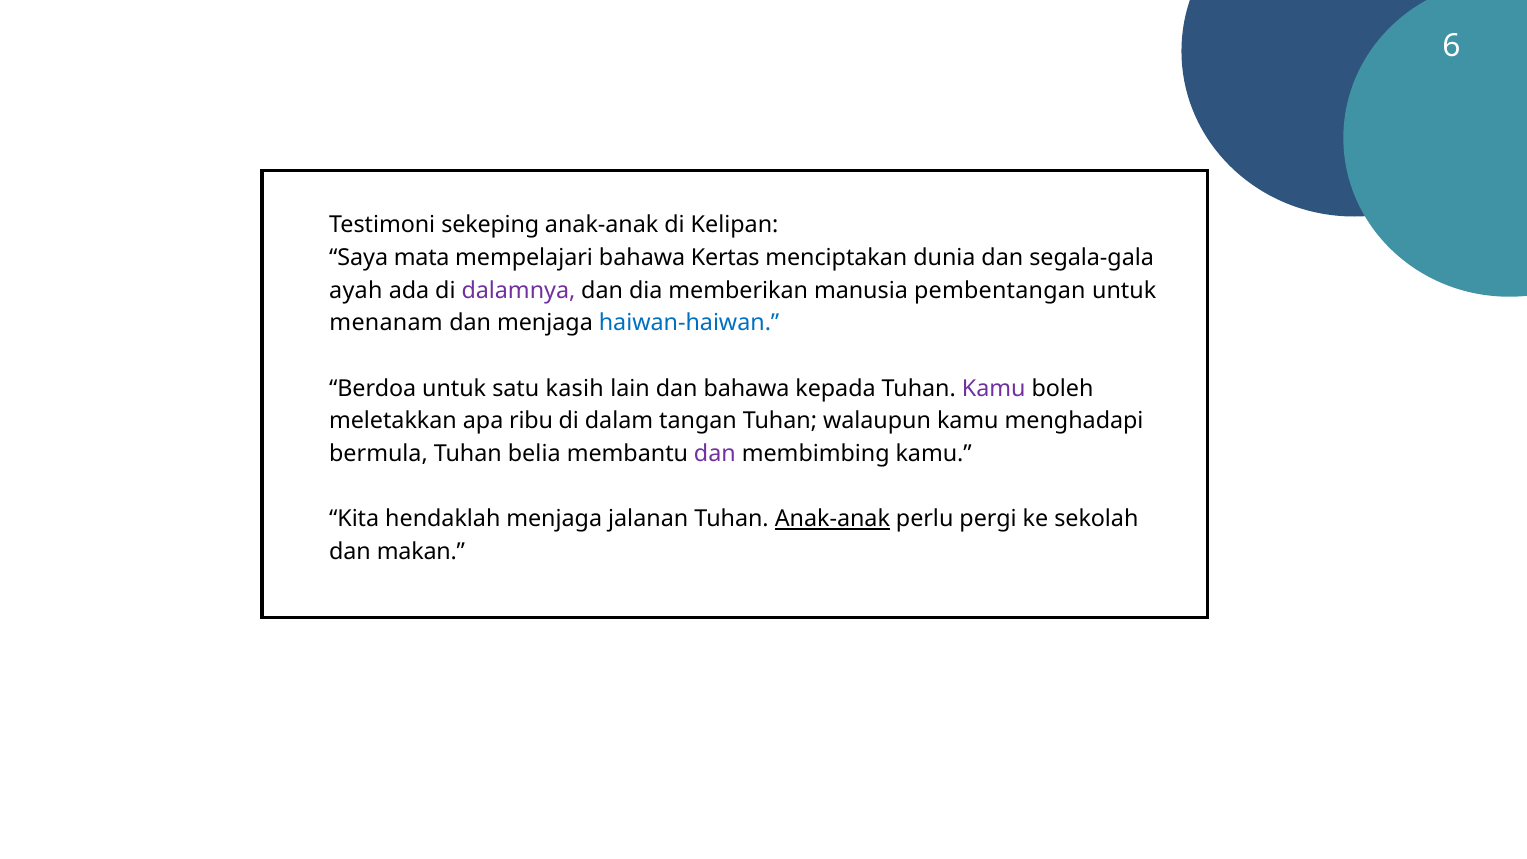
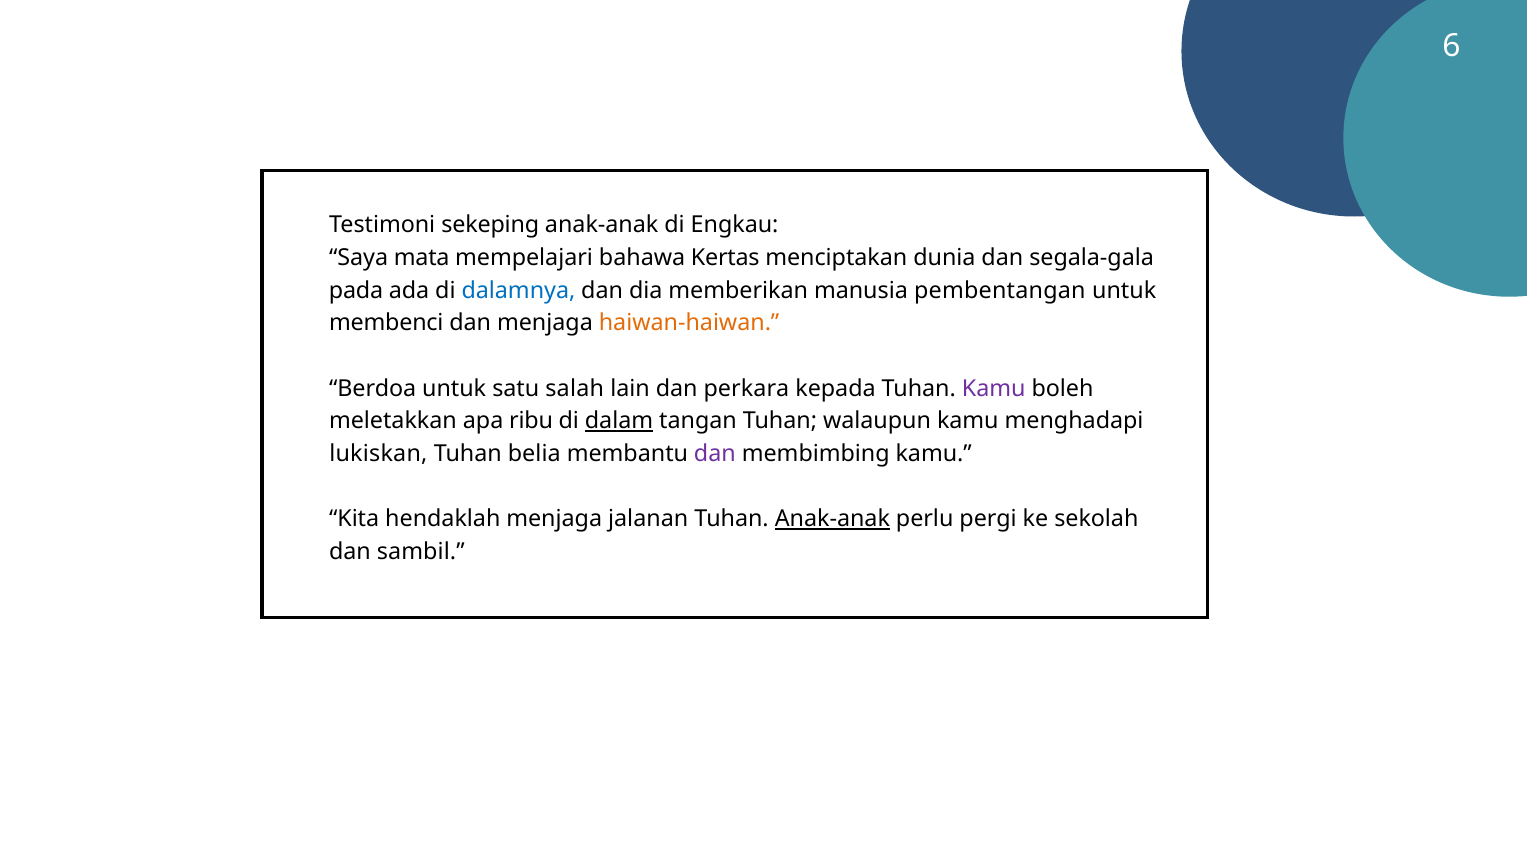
Kelipan: Kelipan -> Engkau (735, 225)
ayah: ayah -> pada (356, 290)
dalamnya colour: purple -> blue (518, 290)
menanam: menanam -> membenci (386, 323)
haiwan-haiwan colour: blue -> orange (689, 323)
kasih: kasih -> salah (575, 388)
dan bahawa: bahawa -> perkara (746, 388)
dalam underline: none -> present (619, 421)
bermula: bermula -> lukiskan (378, 454)
makan: makan -> sambil (421, 552)
